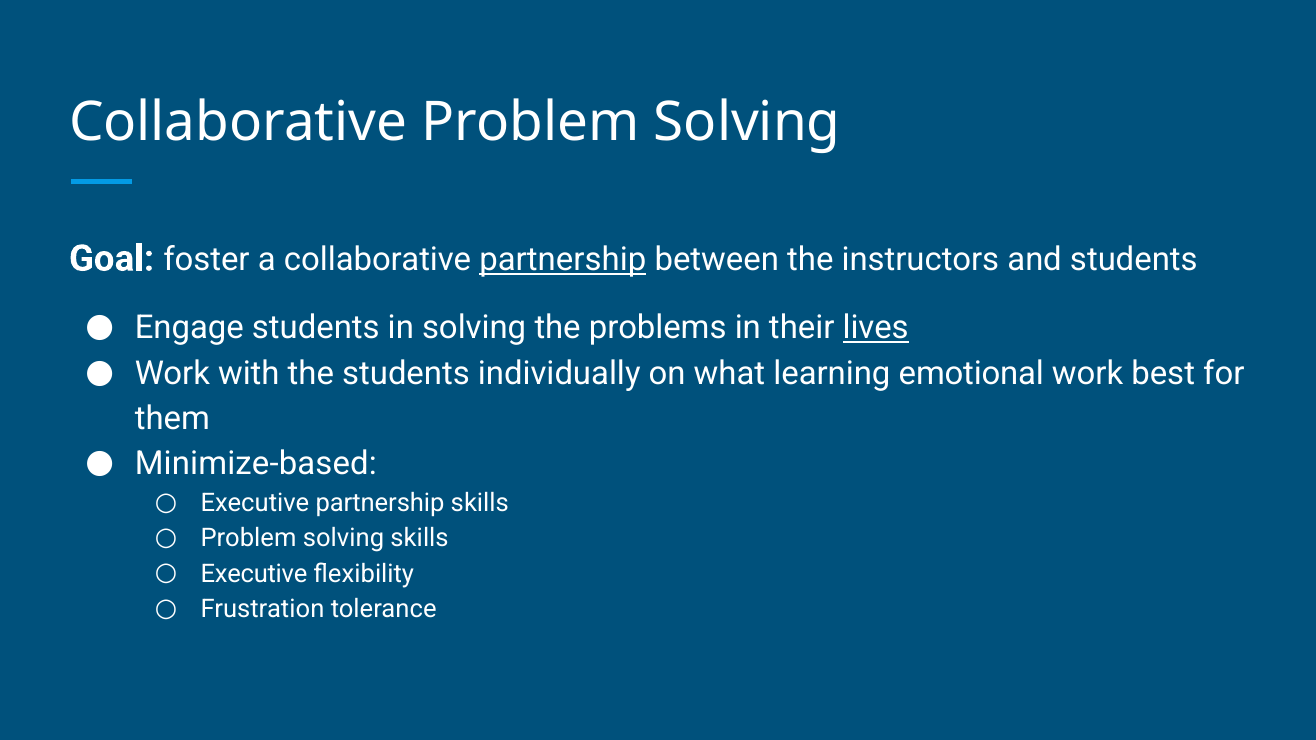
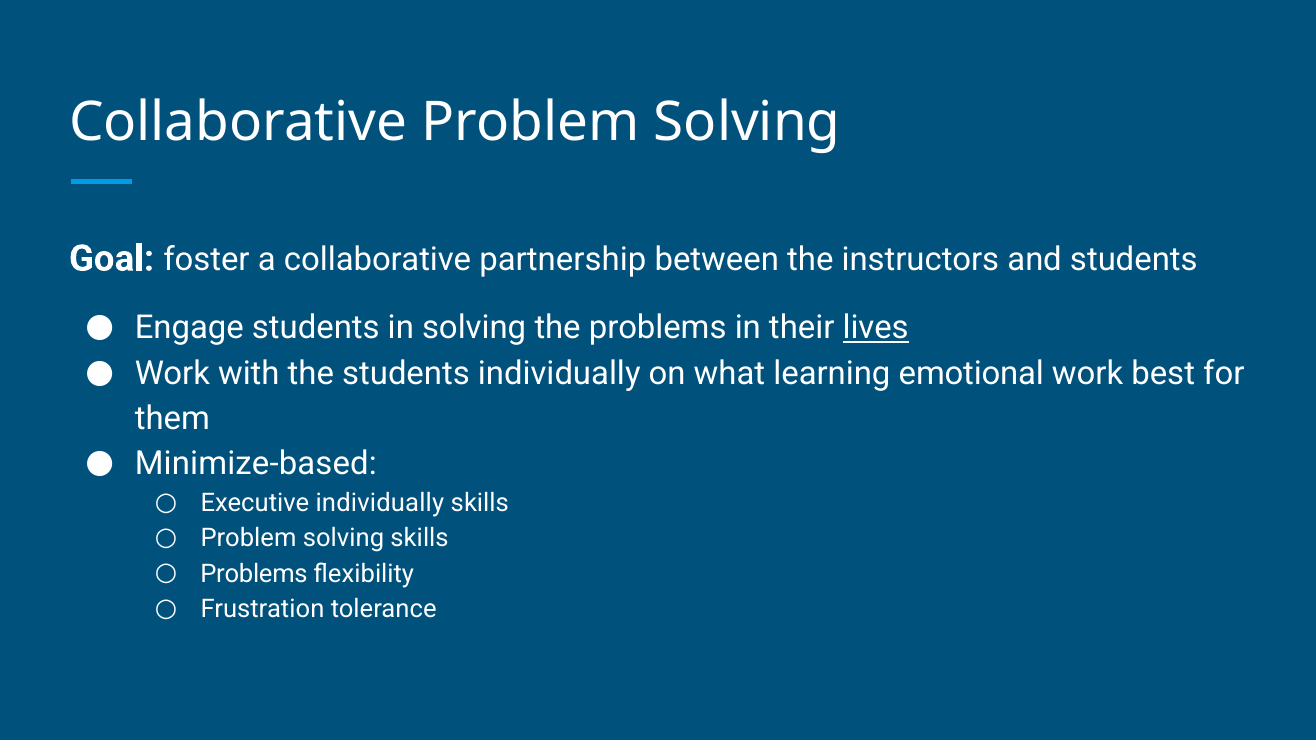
partnership underline: present -> none (563, 260)
Executive partnership: partnership -> individually (380, 503)
Executive: Executive -> Problems (254, 574)
